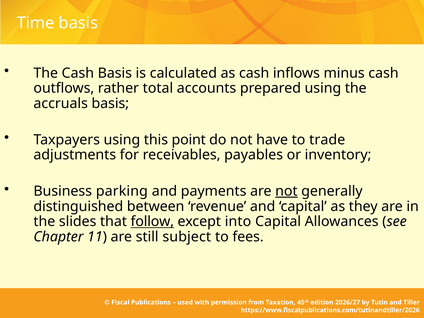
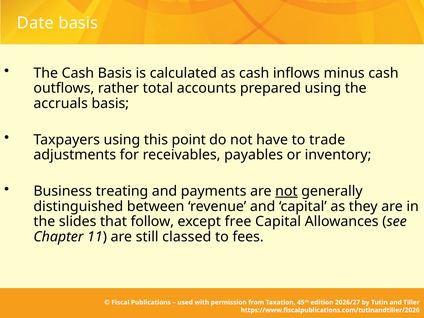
Time: Time -> Date (35, 23)
parking: parking -> treating (122, 191)
follow underline: present -> none (152, 222)
into: into -> free (238, 222)
subject: subject -> classed (187, 237)
